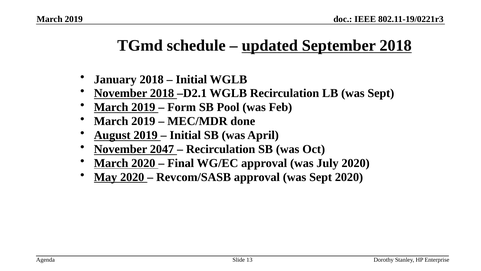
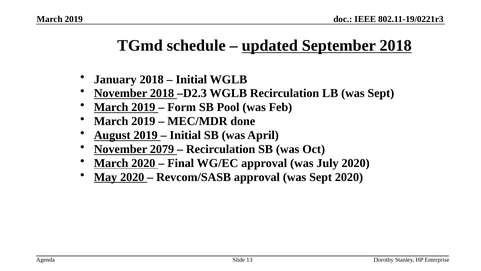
D2.1: D2.1 -> D2.3 (192, 93)
2047: 2047 -> 2079 (162, 149)
